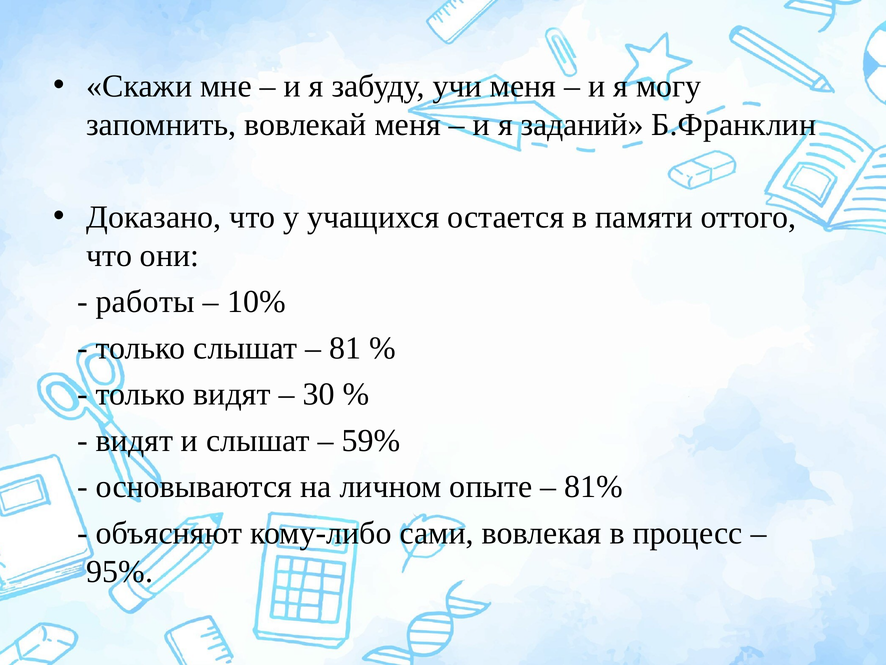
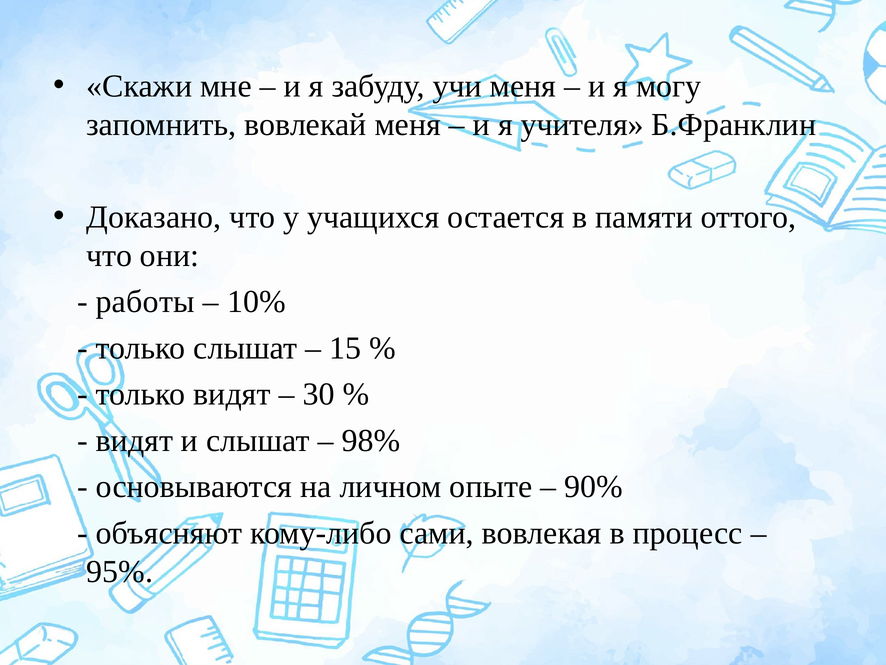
заданий: заданий -> учителя (582, 124)
81: 81 -> 15 (345, 348)
59%: 59% -> 98% (371, 440)
81%: 81% -> 90% (594, 487)
